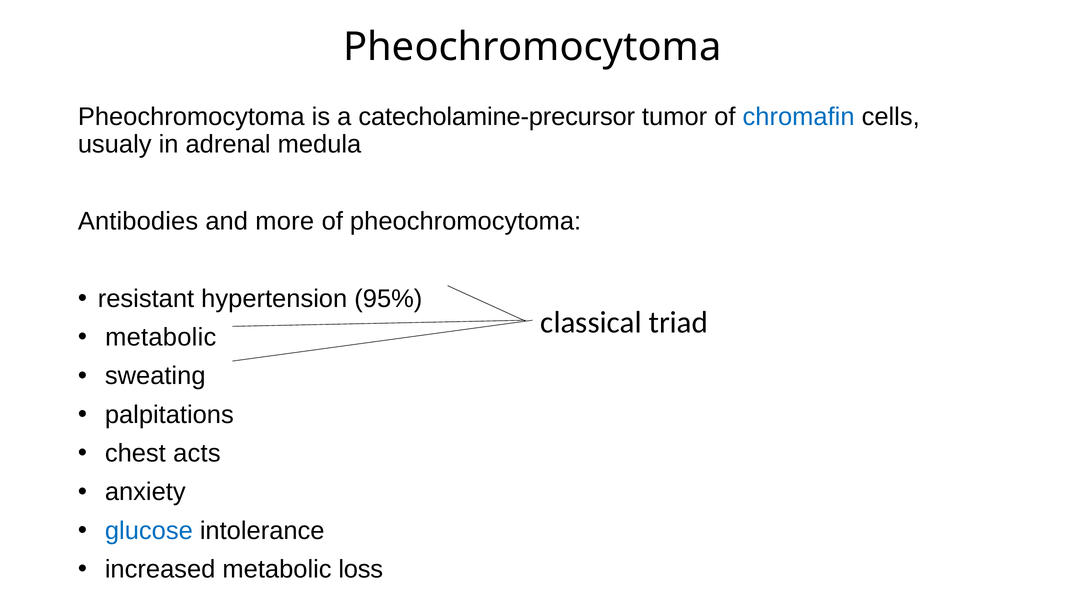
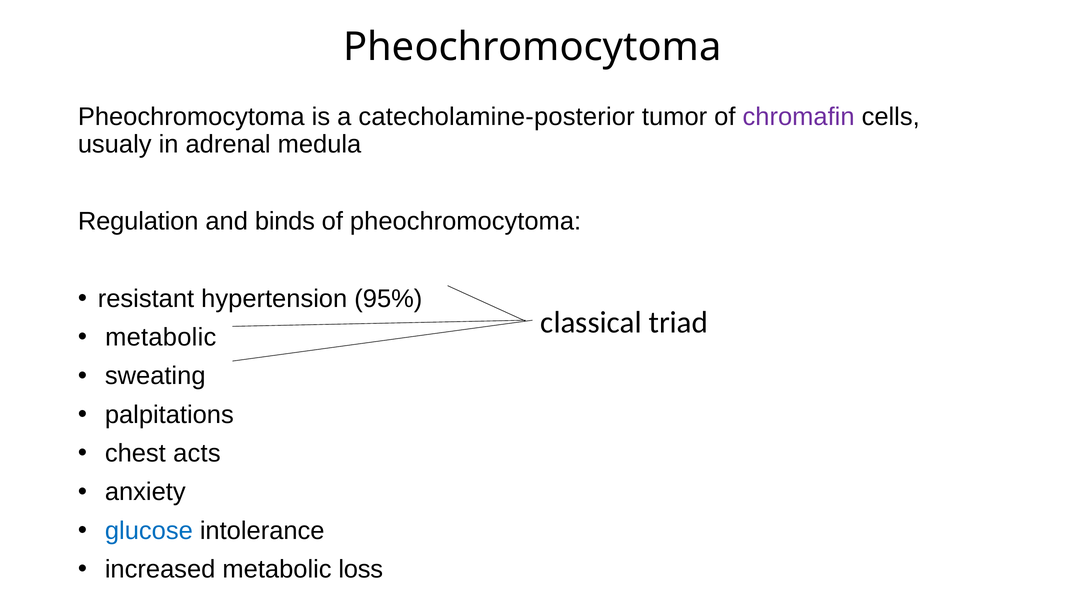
catecholamine-precursor: catecholamine-precursor -> catecholamine-posterior (497, 117)
chromafin colour: blue -> purple (799, 117)
Antibodies: Antibodies -> Regulation (138, 222)
more: more -> binds (285, 222)
